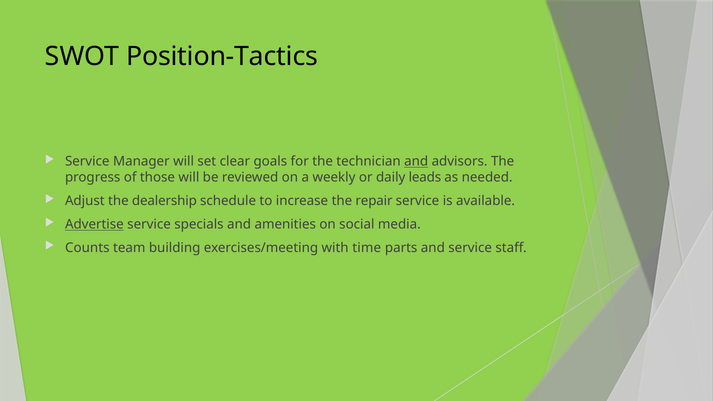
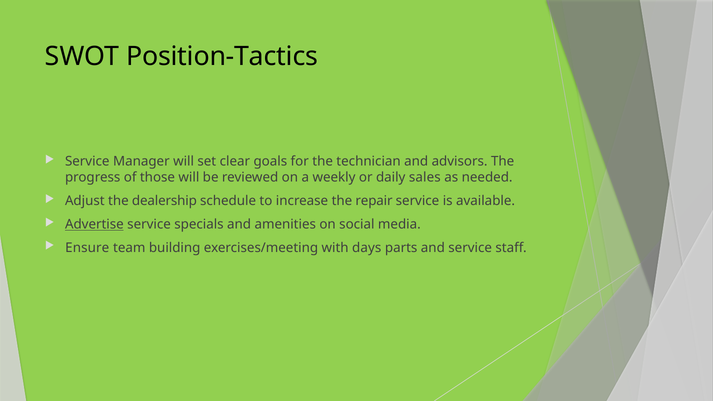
and underline: present -> none (416, 161)
leads: leads -> sales (425, 178)
Counts: Counts -> Ensure (87, 248)
time: time -> days (367, 248)
